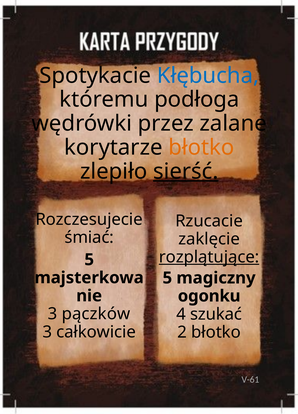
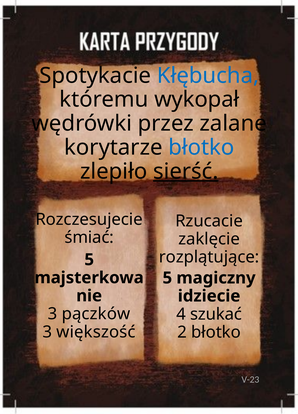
podłoga: podłoga -> wykopał (197, 100)
błotko colour: orange -> blue (201, 148)
rozplątujące underline: present -> none (209, 257)
ogonku: ogonku -> idziecie (209, 296)
całkowicie: całkowicie -> większość (96, 332)
V-61: V-61 -> V-23 (250, 380)
